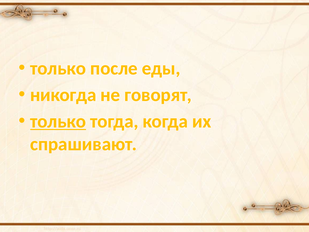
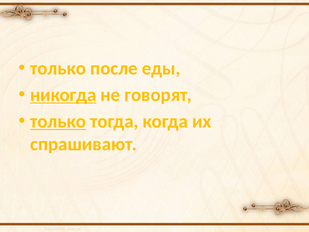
никогда underline: none -> present (63, 95)
